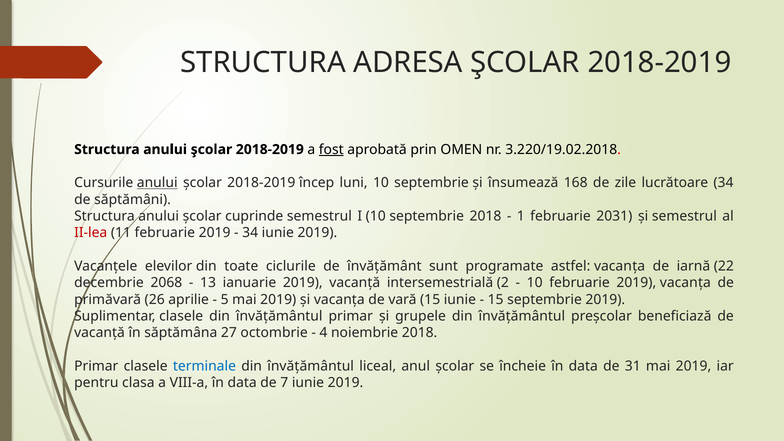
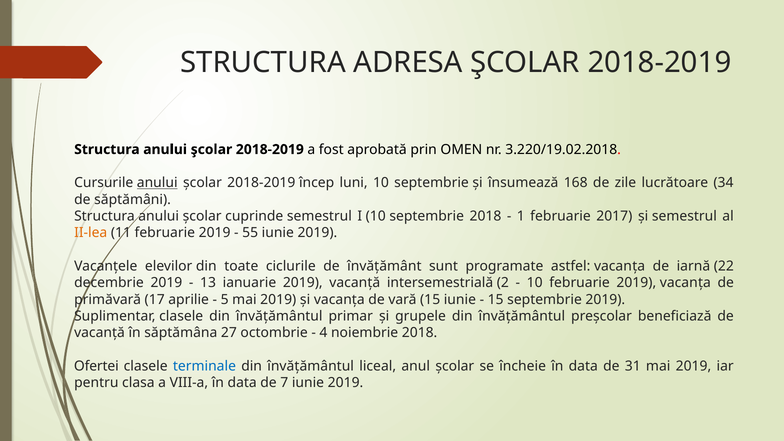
fost underline: present -> none (331, 149)
2031: 2031 -> 2017 (614, 216)
II-lea colour: red -> orange (91, 233)
34: 34 -> 55 (250, 233)
decembrie 2068: 2068 -> 2019 (166, 283)
26: 26 -> 17 (155, 299)
Primar: Primar -> Ofertei (96, 366)
